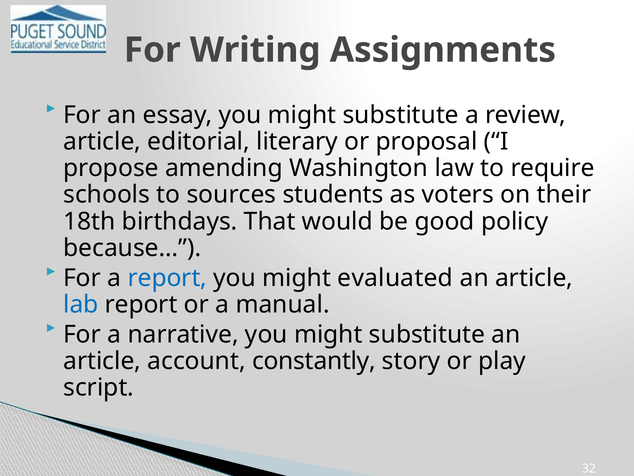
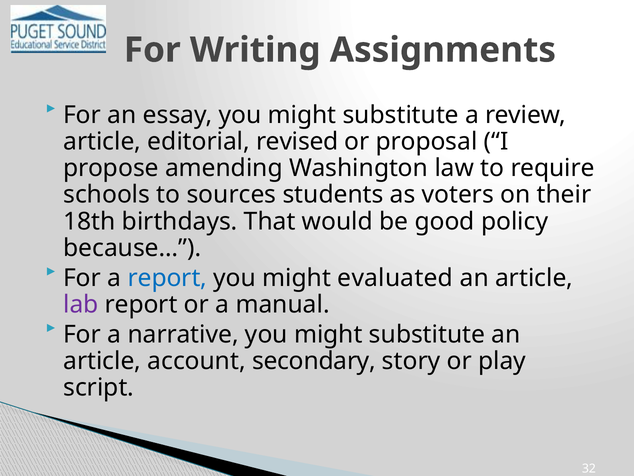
literary: literary -> revised (297, 141)
lab colour: blue -> purple (81, 304)
constantly: constantly -> secondary (314, 361)
